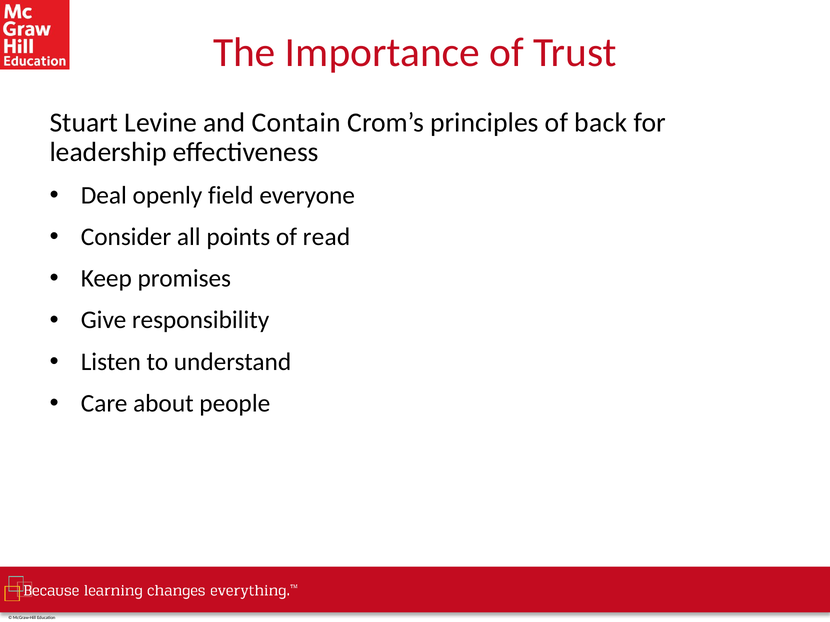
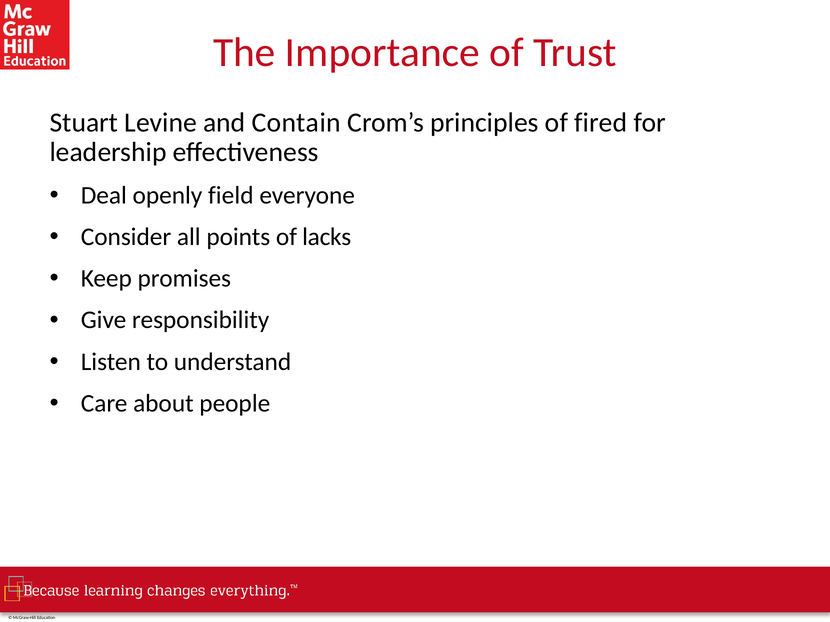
back: back -> fired (601, 123)
read: read -> lacks (327, 237)
